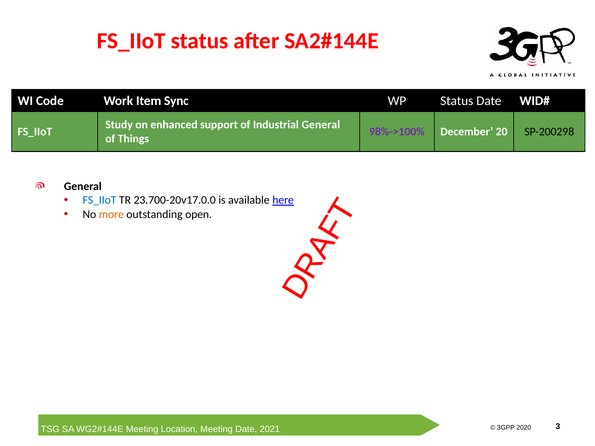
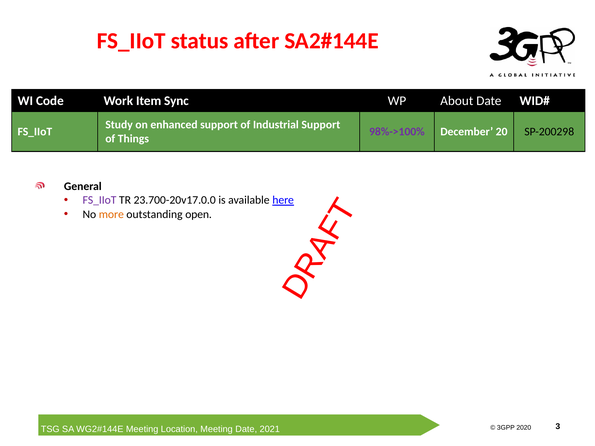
WP Status: Status -> About (457, 101)
Industrial General: General -> Support (321, 125)
FS_IIoT colour: blue -> purple (99, 200)
